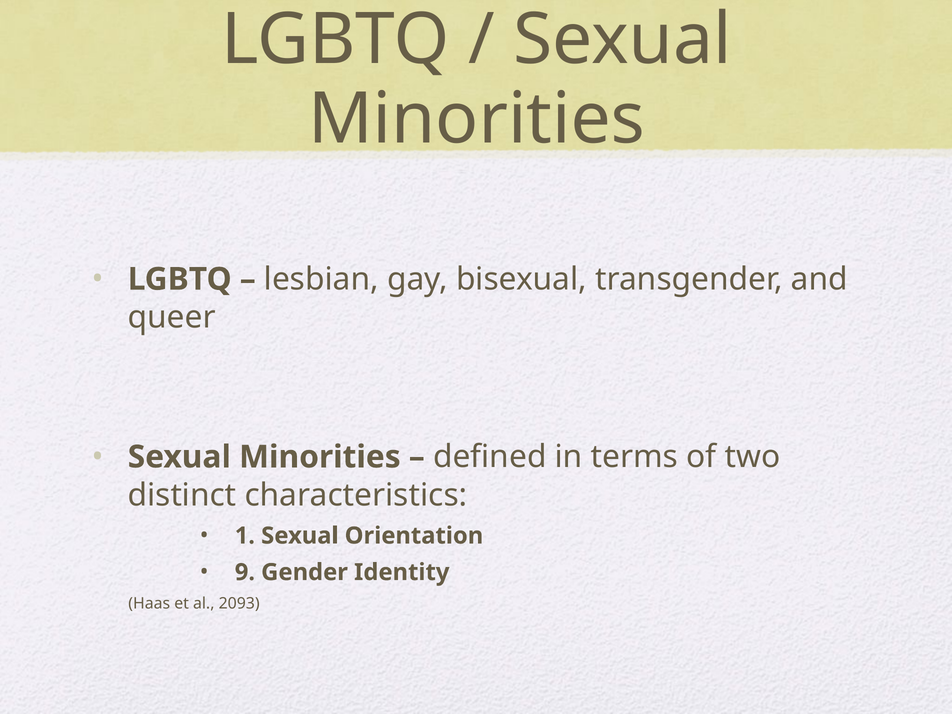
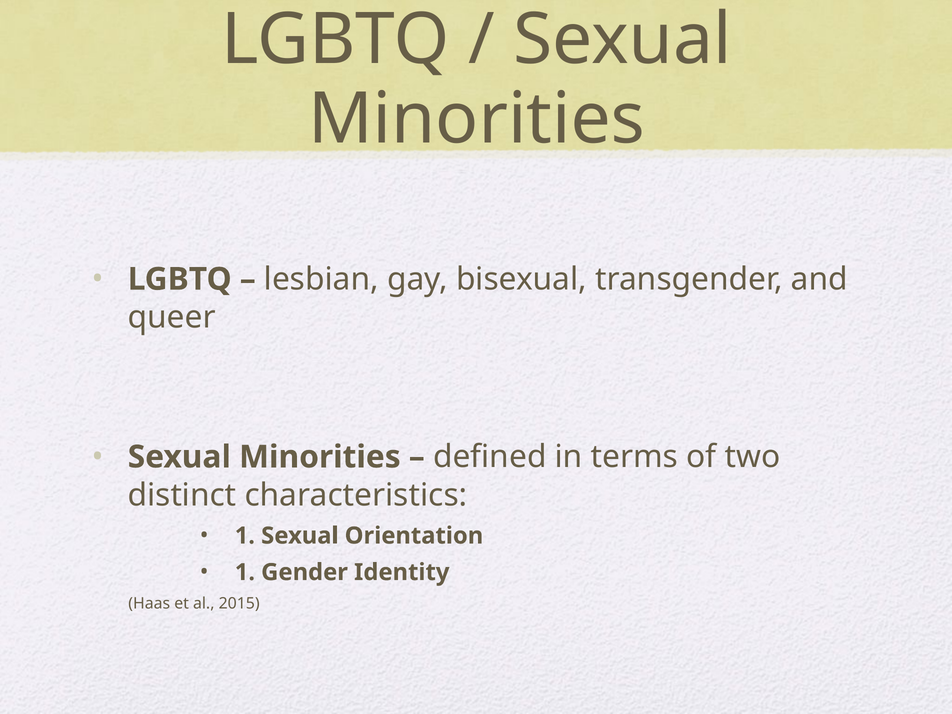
9: 9 -> 1 (245, 572)
2093: 2093 -> 2015 (239, 603)
